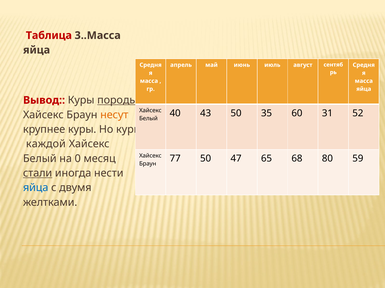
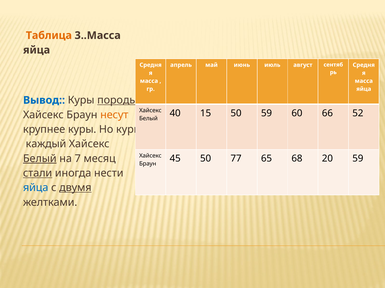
Таблица colour: red -> orange (49, 36)
Вывод colour: red -> blue (44, 100)
43: 43 -> 15 (206, 113)
50 35: 35 -> 59 (267, 113)
31: 31 -> 66 (327, 113)
каждой: каждой -> каждый (46, 144)
Белый underline: none -> present (40, 159)
0: 0 -> 7 (78, 159)
77: 77 -> 45 (175, 159)
47: 47 -> 77 (236, 159)
80: 80 -> 20 (327, 159)
двумя underline: none -> present (75, 188)
